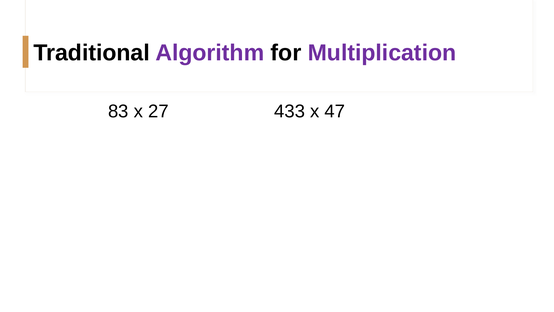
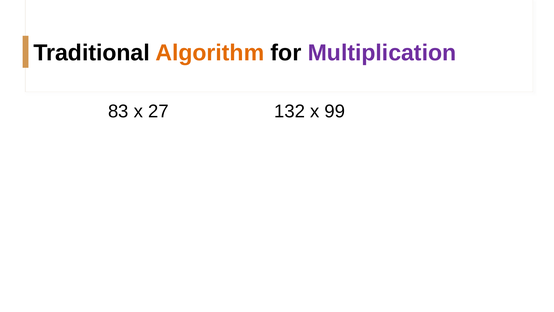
Algorithm colour: purple -> orange (210, 53)
433: 433 -> 132 (290, 111)
47: 47 -> 99 (335, 111)
